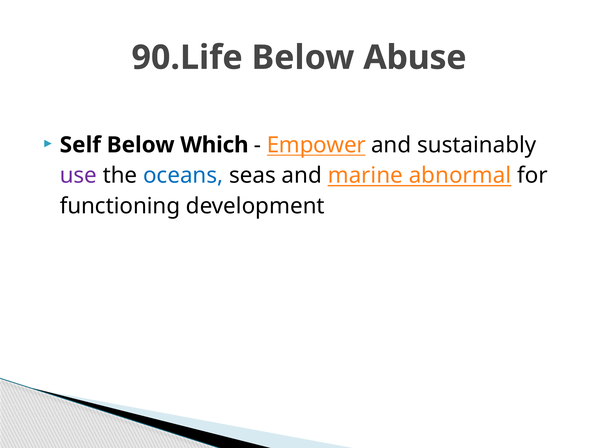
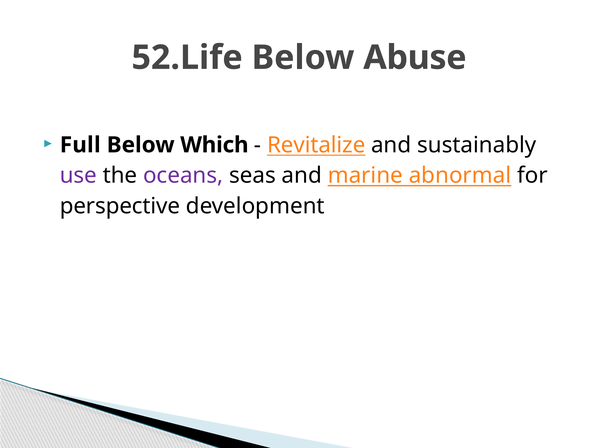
90.Life: 90.Life -> 52.Life (187, 58)
Self: Self -> Full (80, 145)
Empower: Empower -> Revitalize (316, 145)
oceans colour: blue -> purple (183, 176)
functioning: functioning -> perspective (120, 206)
